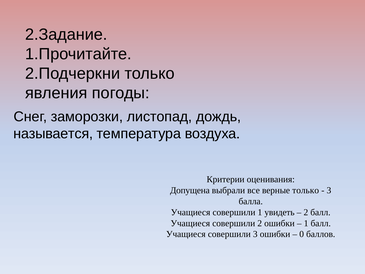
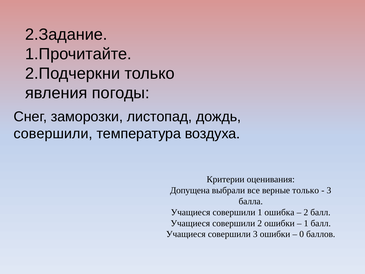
называется: называется -> совершили (53, 134)
увидеть: увидеть -> ошибка (279, 212)
